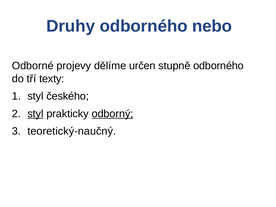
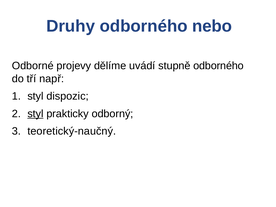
určen: určen -> uvádí (142, 66)
texty: texty -> např (52, 79)
českého: českého -> dispozic (68, 96)
odborný underline: present -> none (112, 114)
